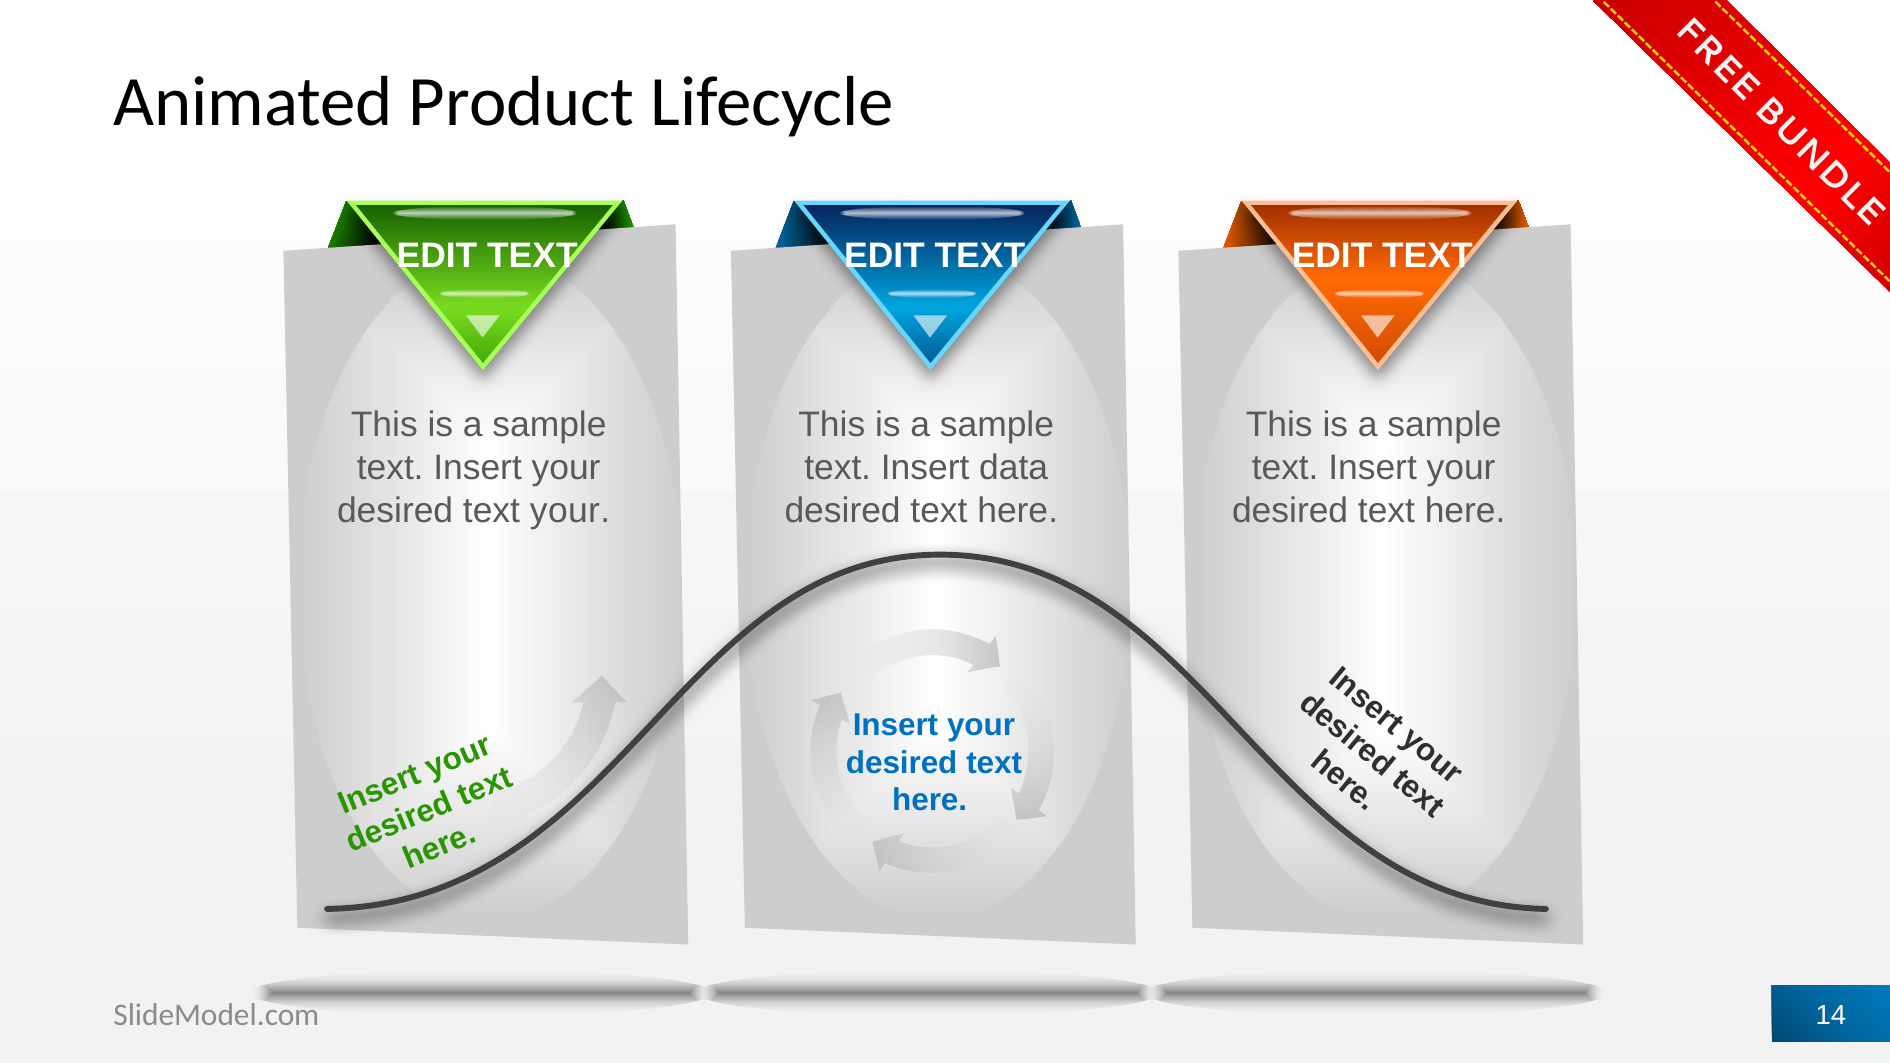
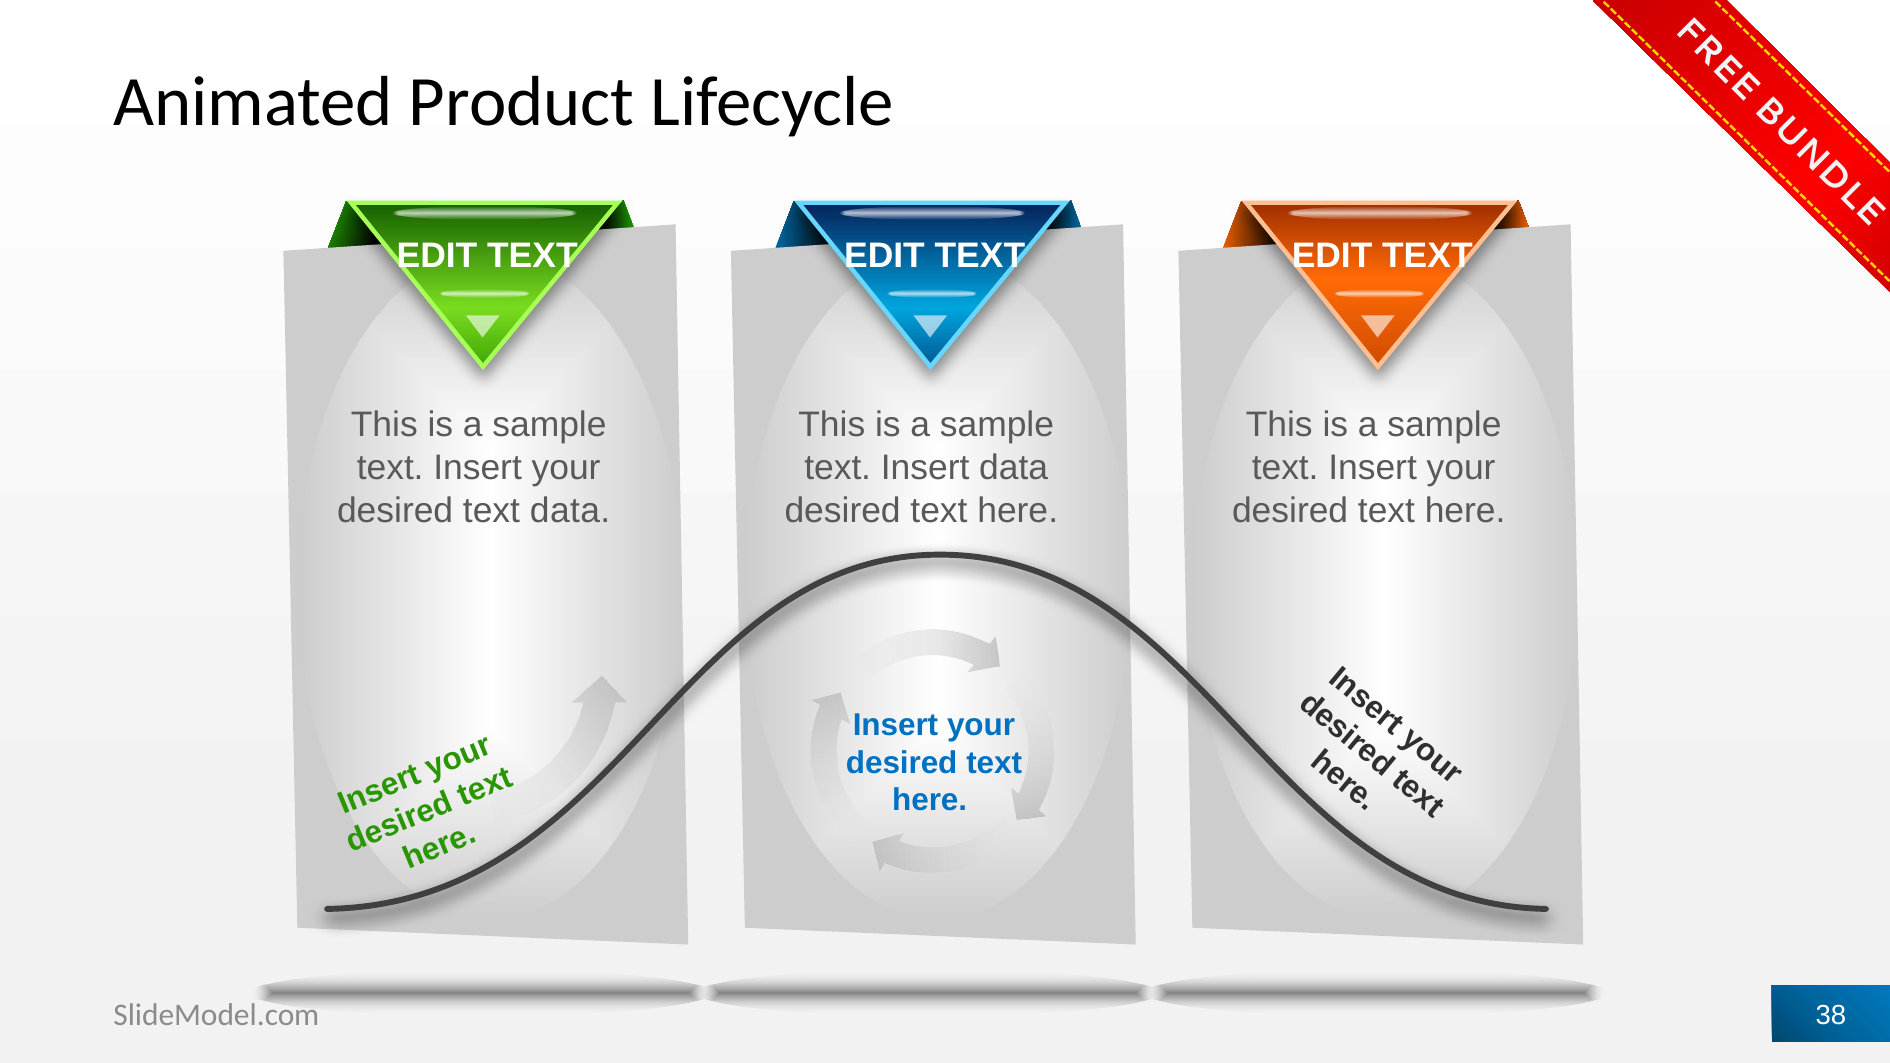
text your: your -> data (570, 510)
14: 14 -> 38 (1831, 1016)
